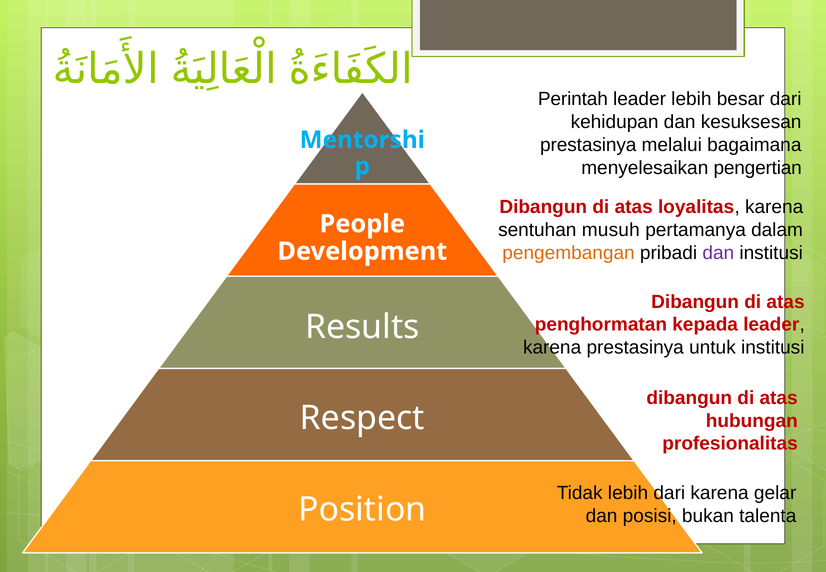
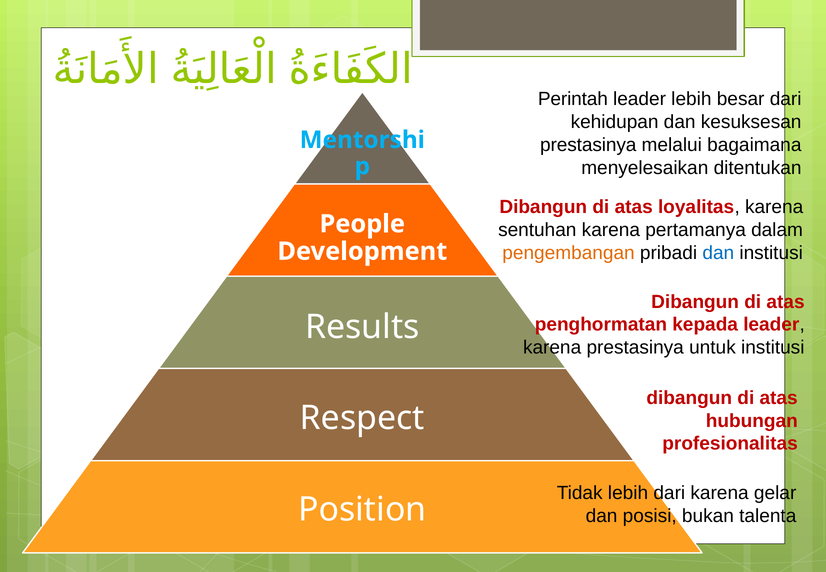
pengertian: pengertian -> ditentukan (758, 168)
sentuhan musuh: musuh -> karena (611, 230)
dan colour: purple -> blue (718, 253)
